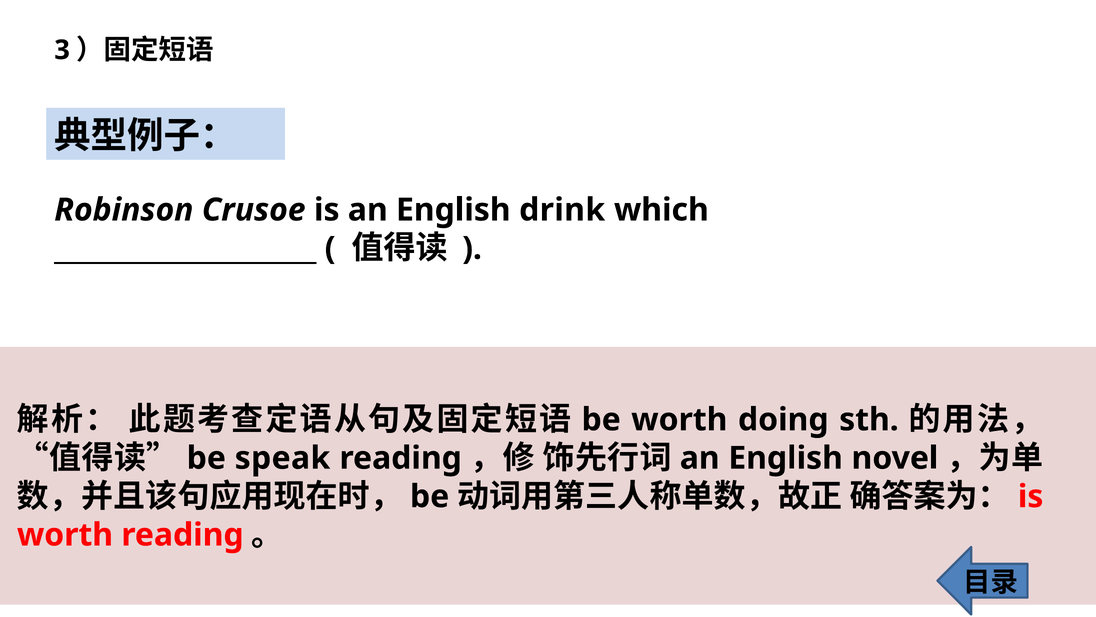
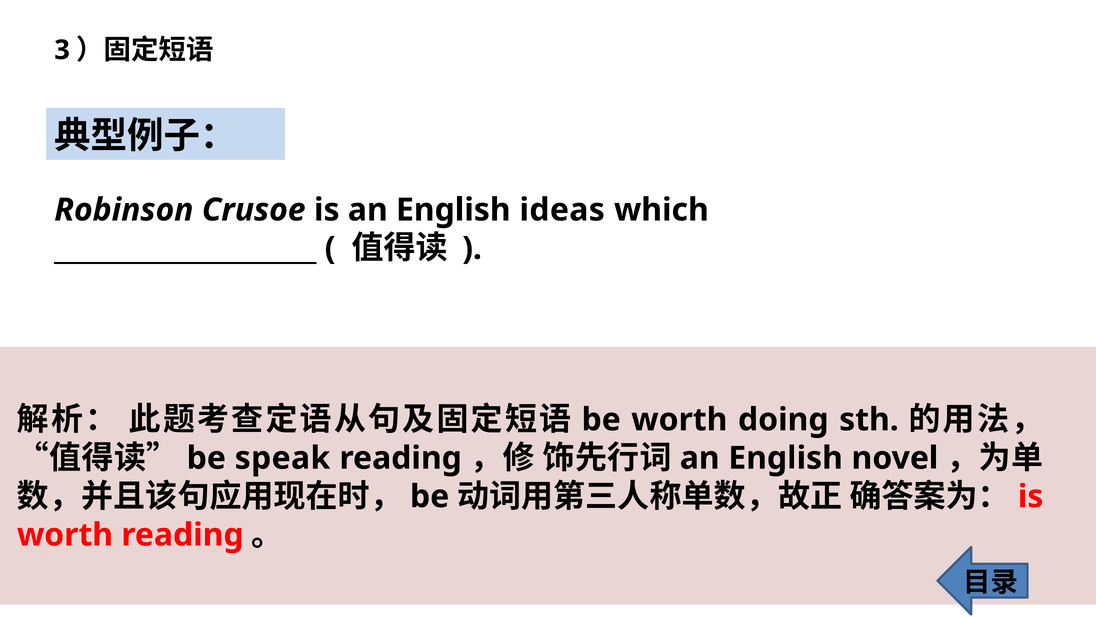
drink: drink -> ideas (562, 210)
